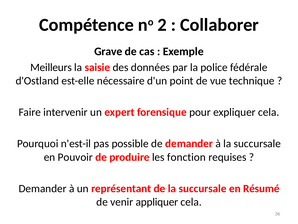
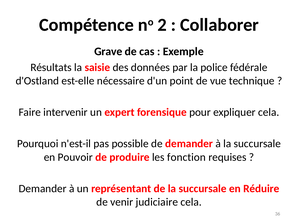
Meilleurs: Meilleurs -> Résultats (51, 67)
Résumé: Résumé -> Réduire (261, 188)
appliquer: appliquer -> judiciaire (157, 202)
